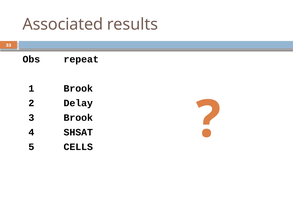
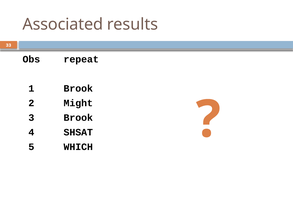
Delay: Delay -> Might (78, 103)
CELLS: CELLS -> WHICH (78, 147)
